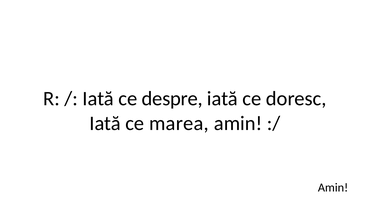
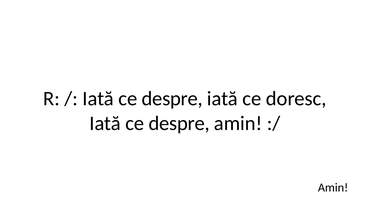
marea: marea -> despre (179, 123)
